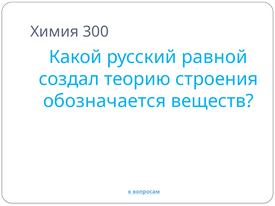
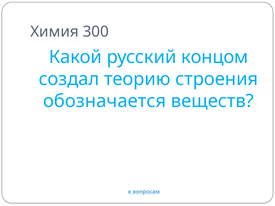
равной: равной -> концом (215, 57)
